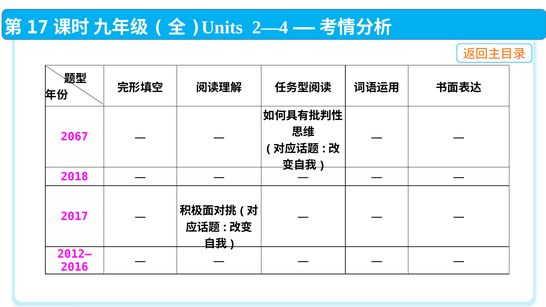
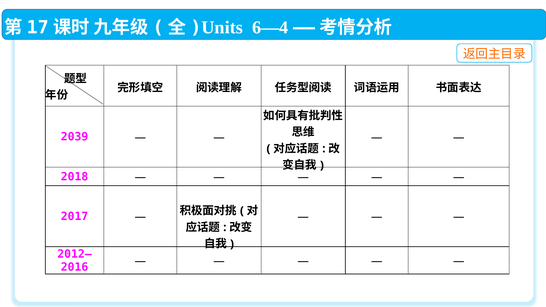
2—4: 2—4 -> 6—4 (270, 28)
2067: 2067 -> 2039 (75, 137)
